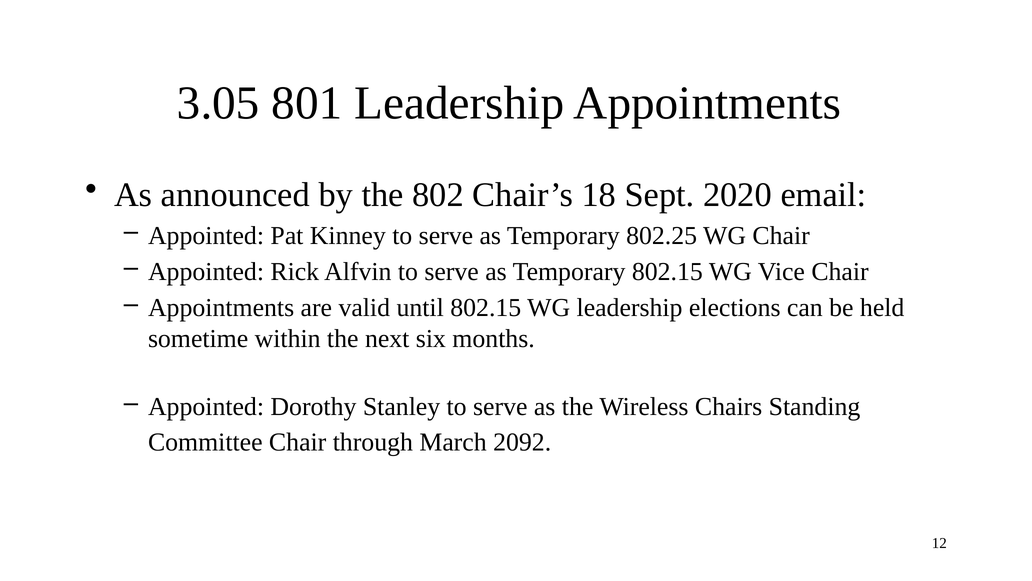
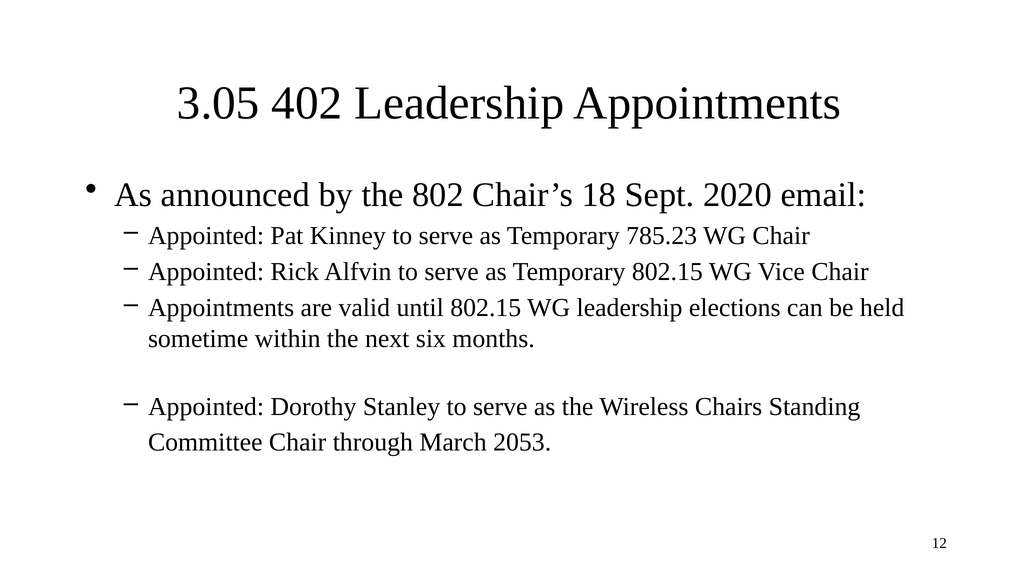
801: 801 -> 402 (307, 103)
802.25: 802.25 -> 785.23 (662, 235)
2092: 2092 -> 2053 (522, 442)
